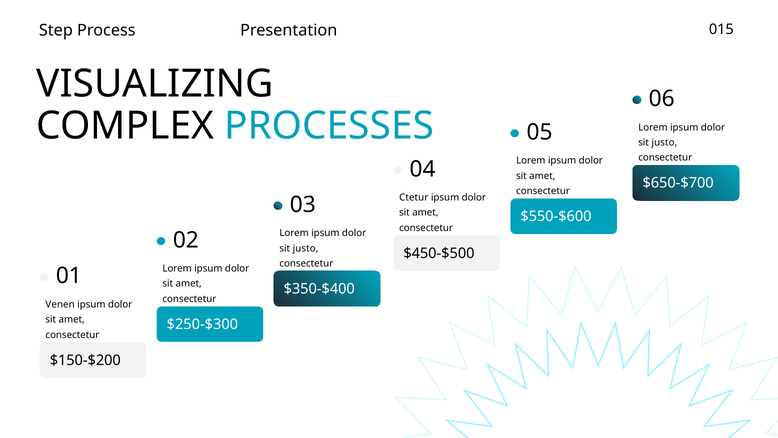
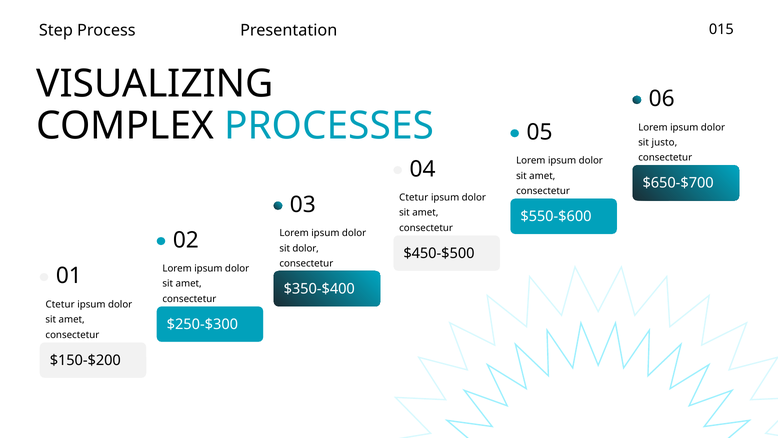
justo: justo -> dolor (306, 248)
Venen: Venen -> Ctetur (60, 304)
